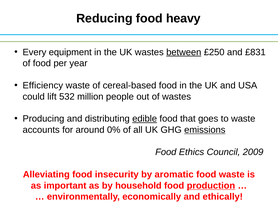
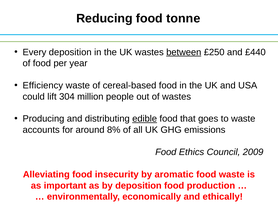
heavy: heavy -> tonne (183, 19)
Every equipment: equipment -> deposition (70, 52)
£831: £831 -> £440 (255, 52)
532: 532 -> 304 (67, 97)
0%: 0% -> 8% (114, 130)
emissions underline: present -> none (205, 130)
by household: household -> deposition (138, 186)
production underline: present -> none (211, 186)
